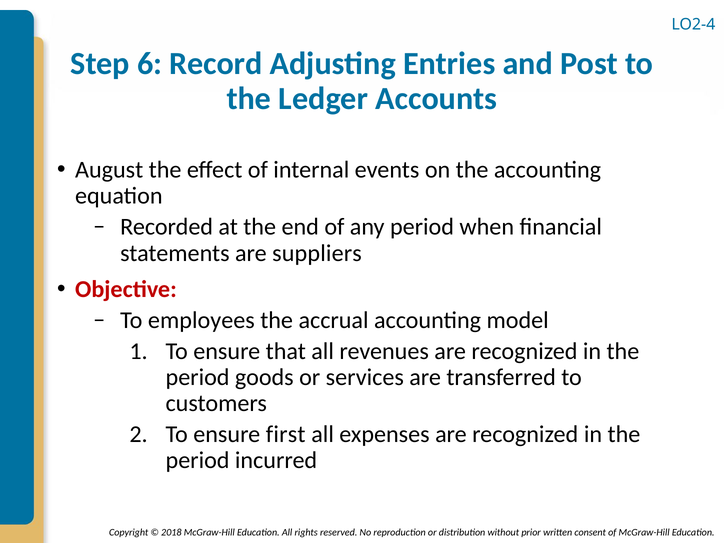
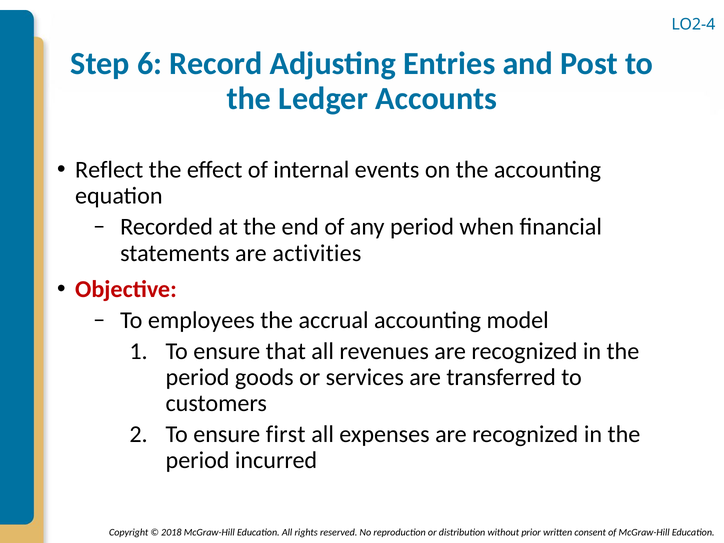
August: August -> Reflect (109, 170)
suppliers: suppliers -> activities (317, 253)
